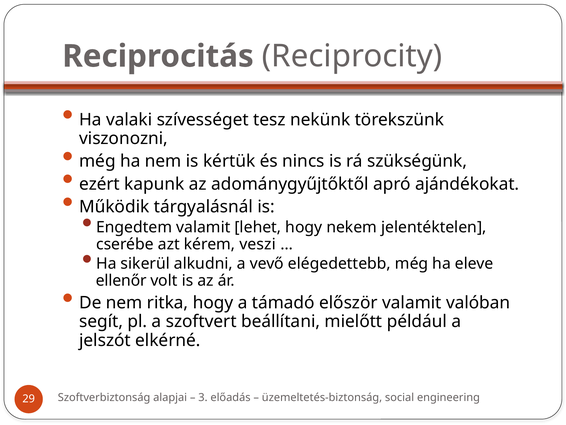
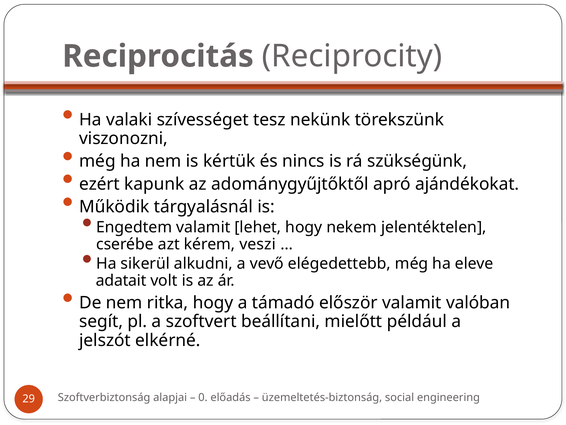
ellenőr: ellenőr -> adatait (121, 280)
3: 3 -> 0 (203, 397)
